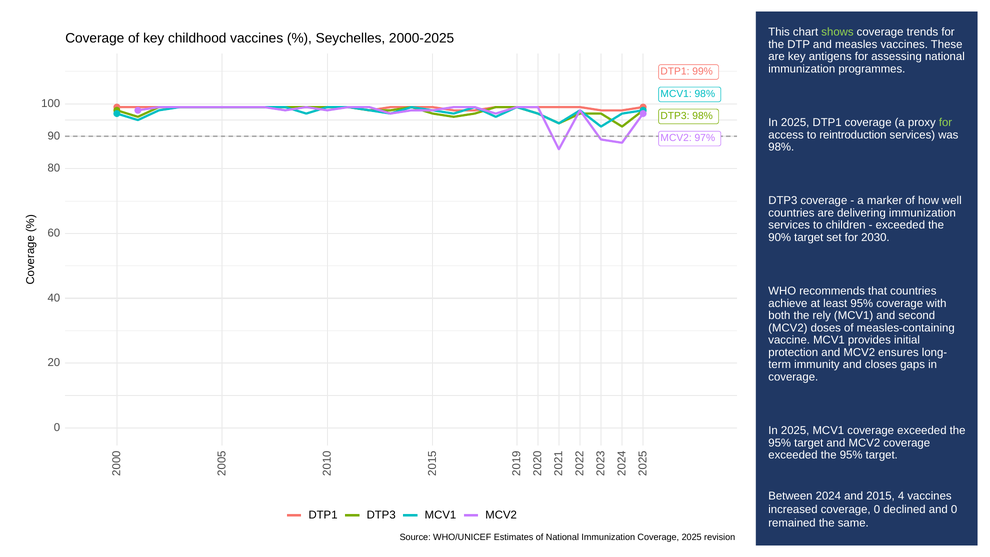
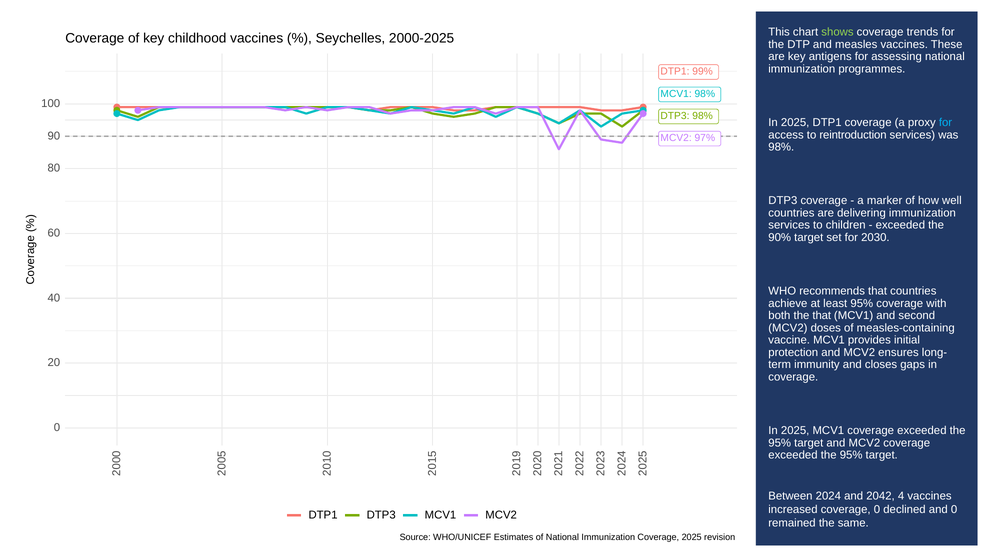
for colour: light green -> light blue (946, 122)
the rely: rely -> that (822, 316)
2015: 2015 -> 2042 (881, 496)
